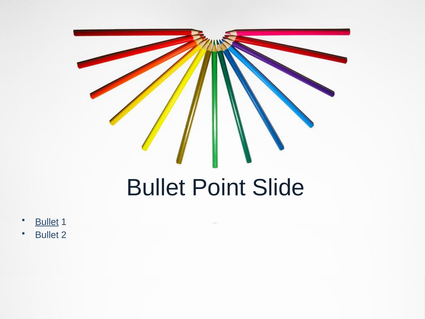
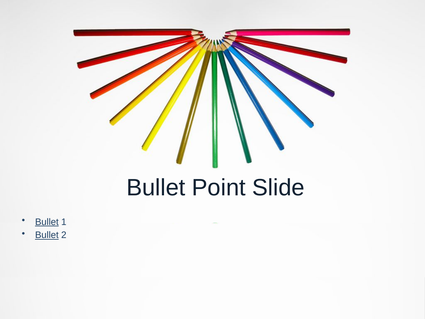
Bullet underline: none -> present (47, 235)
